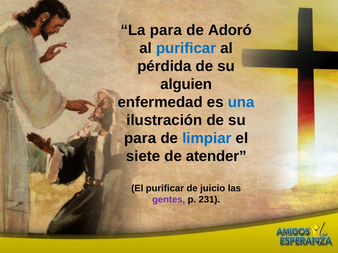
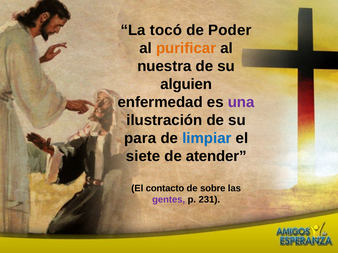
La para: para -> tocó (166, 30)
Adoró: Adoró -> Poder (230, 30)
purificar colour: blue -> orange (186, 48)
pérdida: pérdida -> nuestra (164, 66)
una colour: blue -> purple (241, 102)
El purificar: purificar -> contacto (165, 189)
juicio: juicio -> sobre (213, 189)
